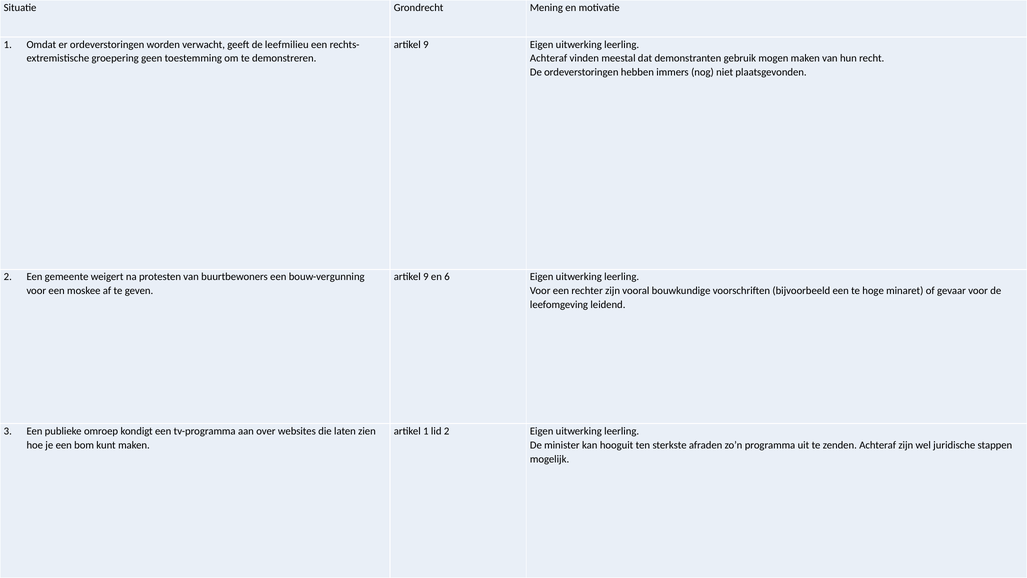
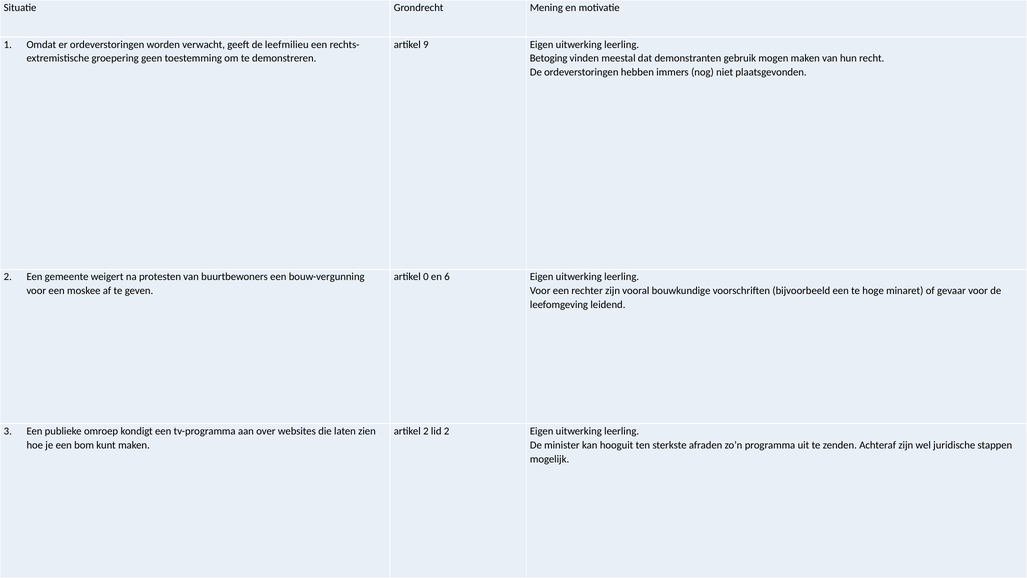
Achteraf: Achteraf -> Betoging (549, 58)
9: 9 -> 0 (426, 277)
artikel 1: 1 -> 2 (426, 431)
